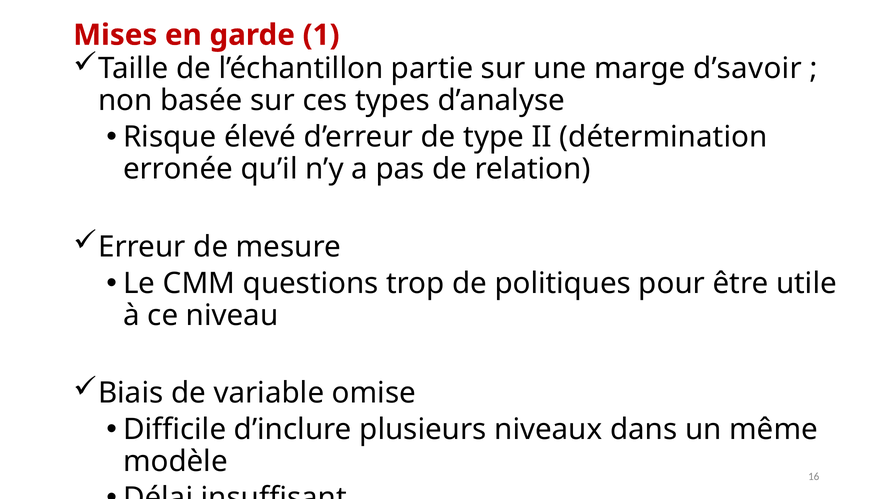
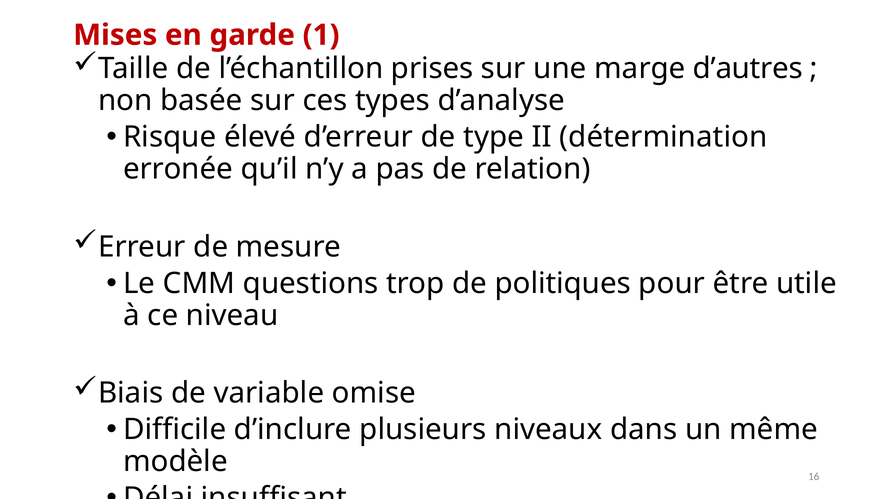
partie: partie -> prises (432, 69)
d’savoir: d’savoir -> d’autres (748, 69)
